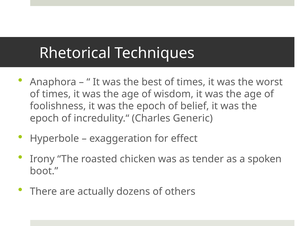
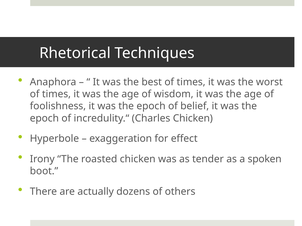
Charles Generic: Generic -> Chicken (193, 118)
